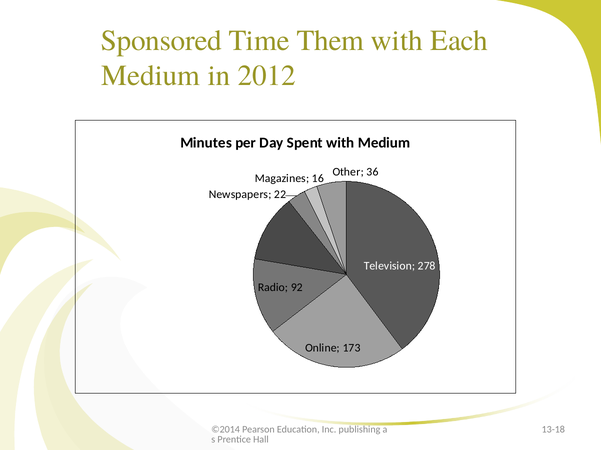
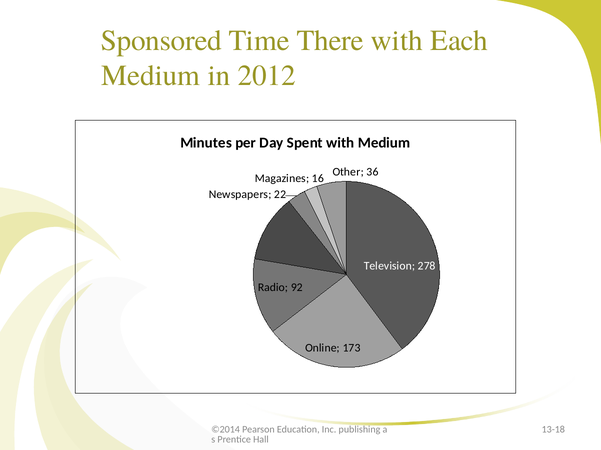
Them: Them -> There (330, 41)
